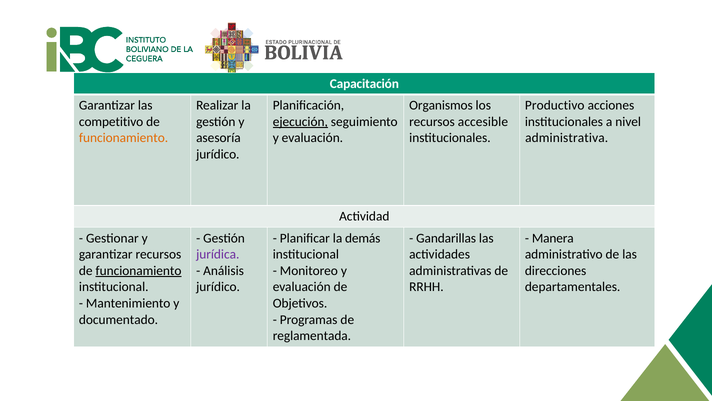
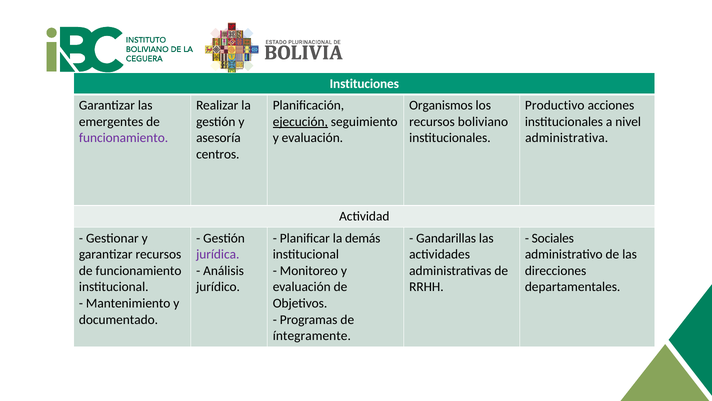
Capacitación: Capacitación -> Instituciones (364, 84)
competitivo: competitivo -> emergentes (111, 122)
accesible: accesible -> boliviano (483, 122)
funcionamiento colour: orange -> purple (124, 138)
jurídico: jurídico -> centros (218, 154)
Manera: Manera -> Sociales (553, 238)
funcionamiento underline: present -> none (139, 270)
reglamentada: reglamentada -> íntegramente (312, 336)
